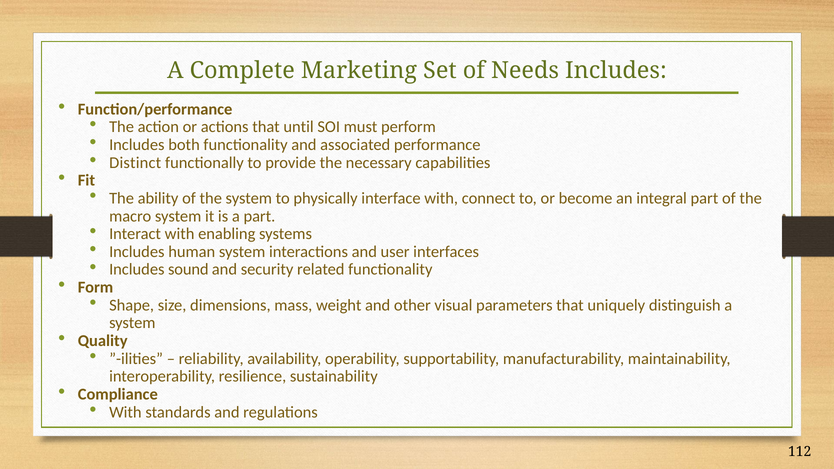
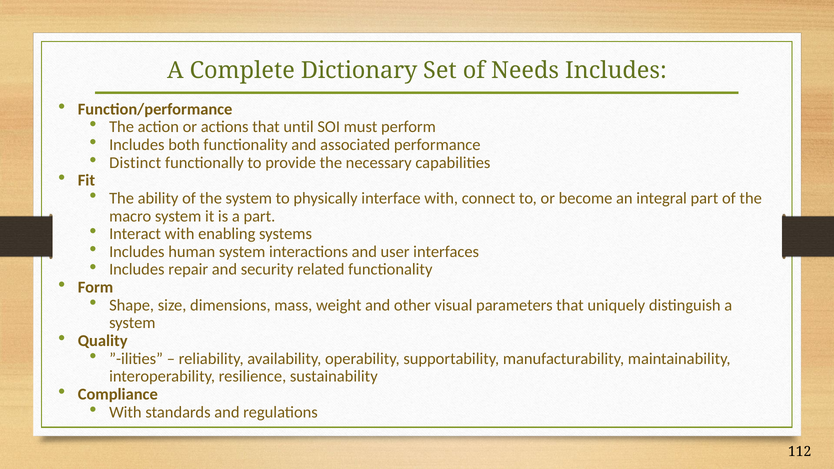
Marketing: Marketing -> Dictionary (359, 70)
sound: sound -> repair (188, 270)
